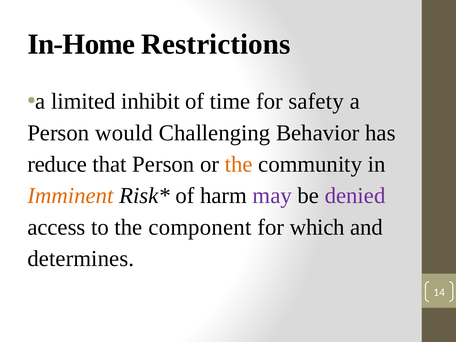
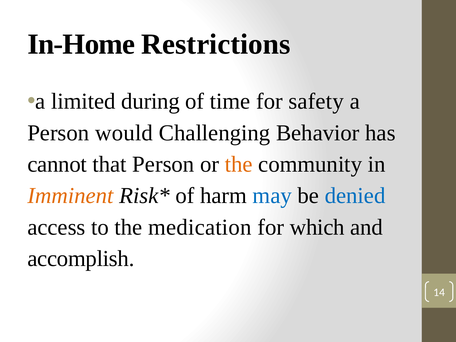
inhibit: inhibit -> during (151, 101)
reduce: reduce -> cannot (57, 164)
may colour: purple -> blue (272, 196)
denied colour: purple -> blue (355, 196)
component: component -> medication (200, 227)
determines: determines -> accomplish (81, 259)
